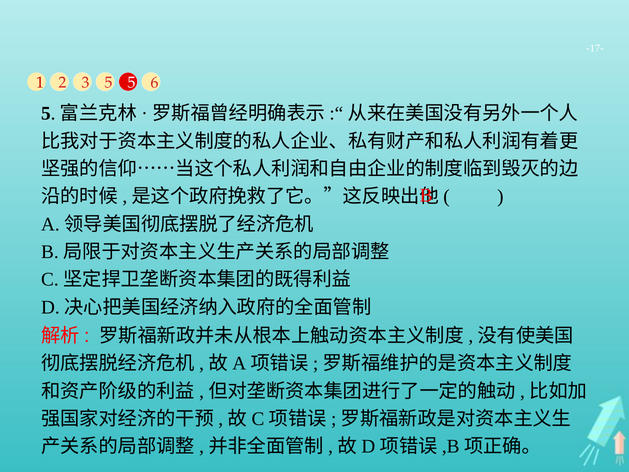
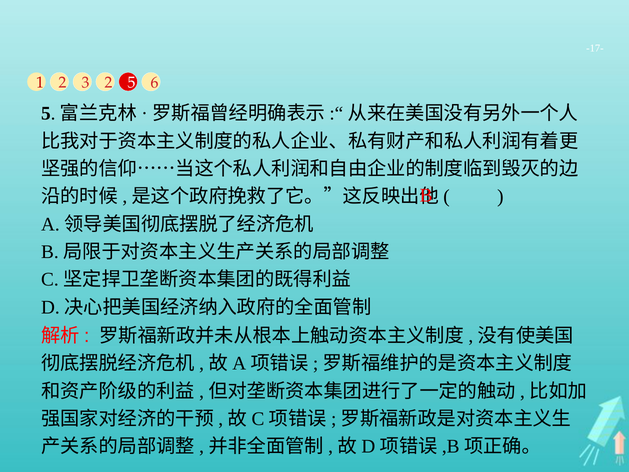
3 5: 5 -> 2 (109, 83)
